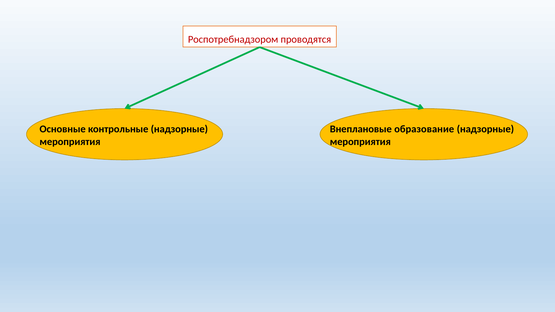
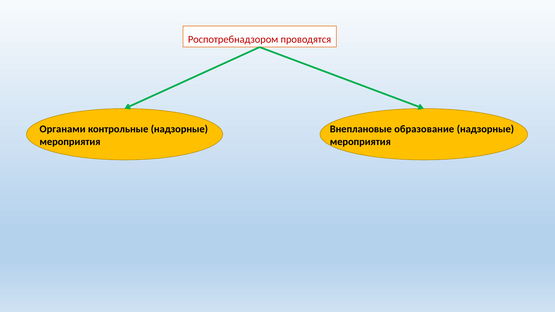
Основные: Основные -> Органами (63, 129)
